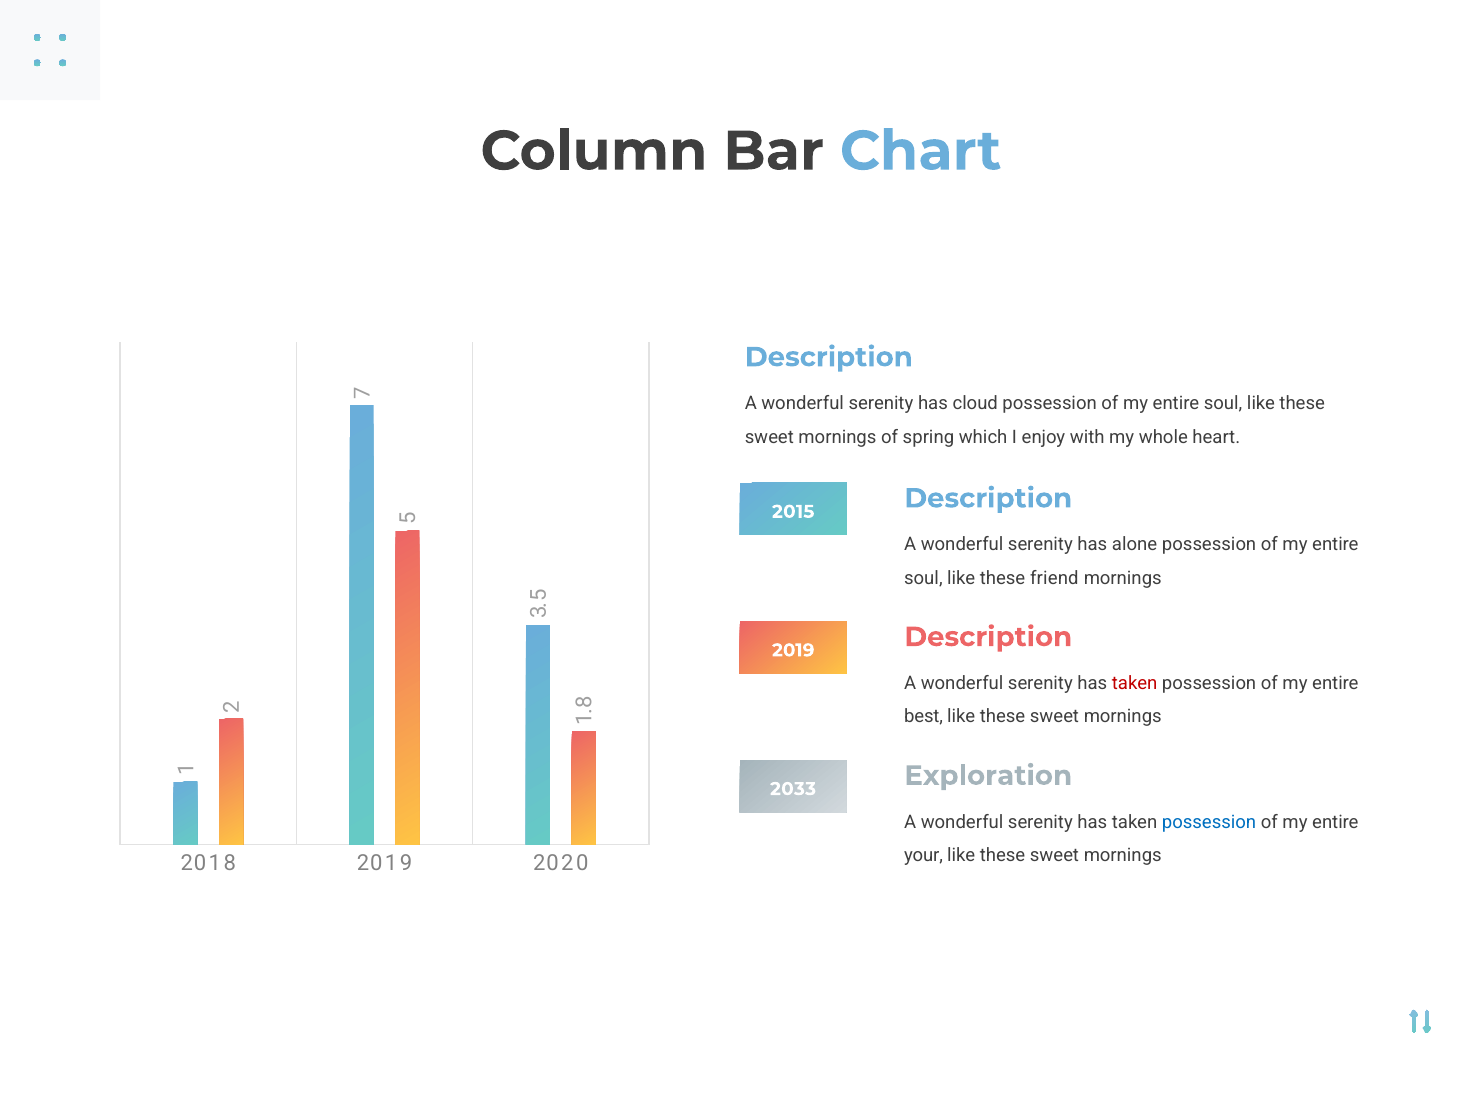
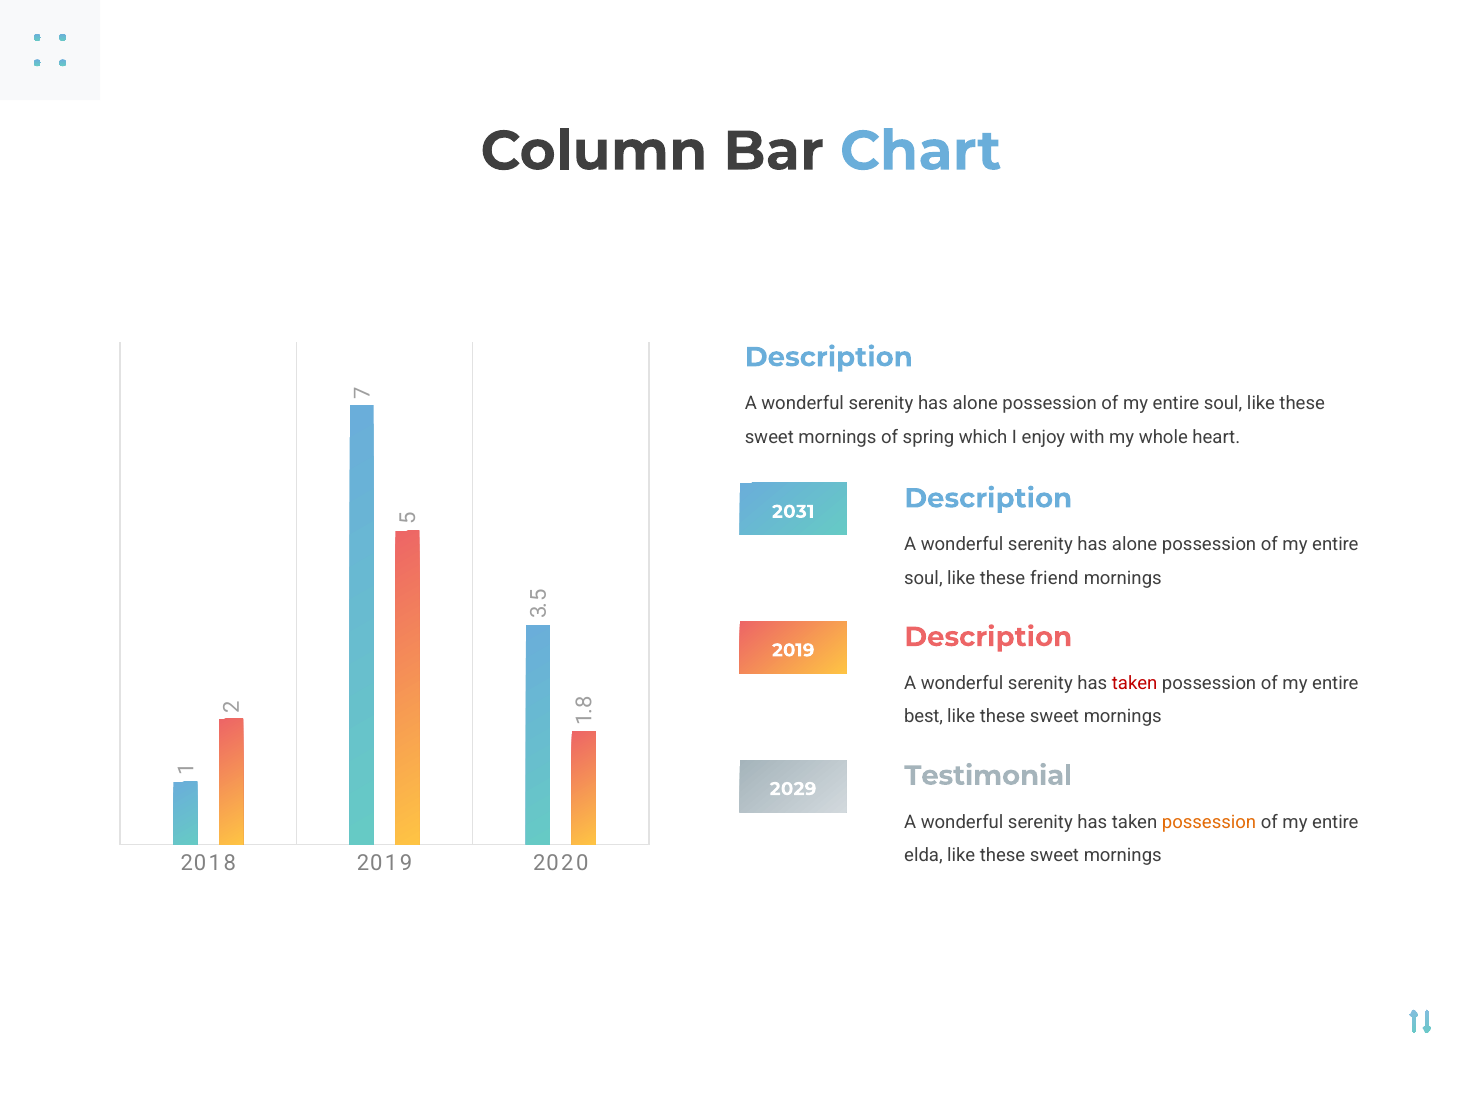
cloud: cloud -> alone (975, 403)
2015: 2015 -> 2031 (793, 511)
Exploration: Exploration -> Testimonial (988, 775)
2033: 2033 -> 2029 (793, 789)
possession colour: blue -> orange (1209, 822)
your: your -> elda (923, 855)
